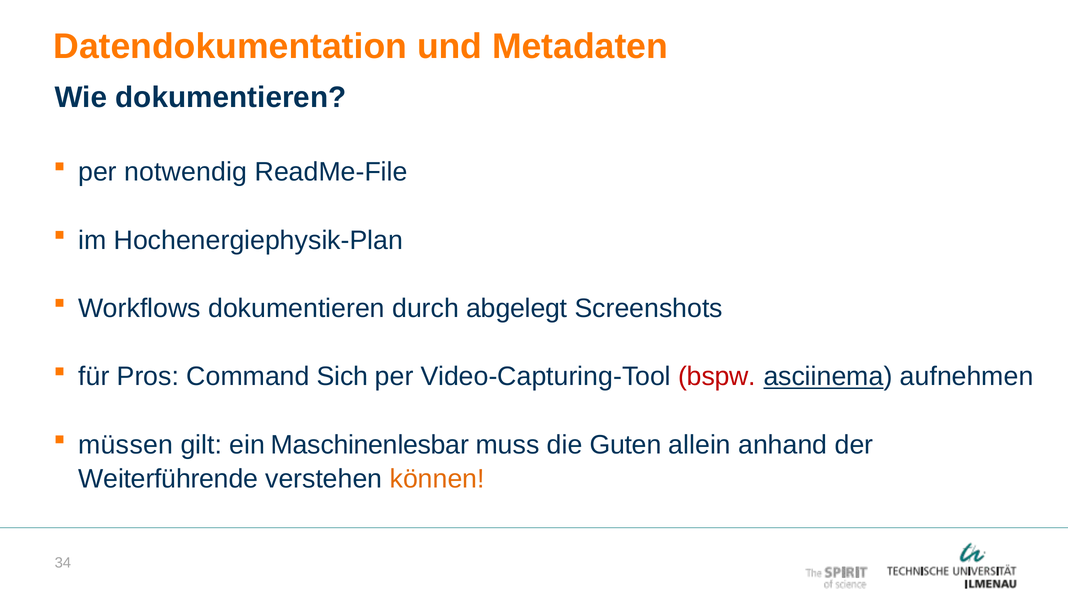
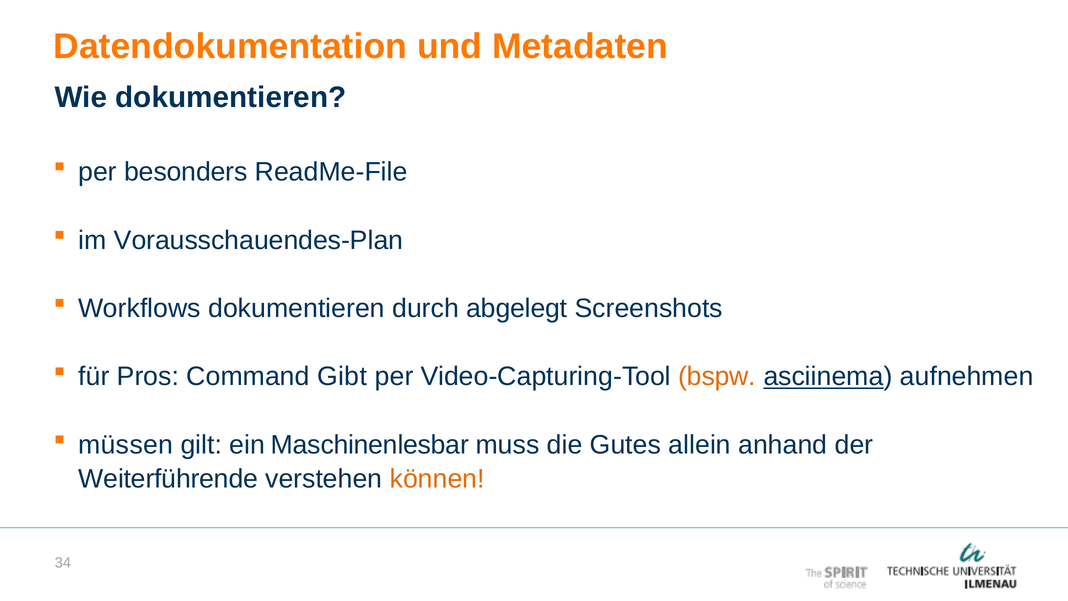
notwendig: notwendig -> besonders (186, 172)
Hochenergiephysik-Plan: Hochenergiephysik-Plan -> Vorausschauendes-Plan (258, 240)
Sich: Sich -> Gibt (342, 377)
bspw colour: red -> orange (717, 377)
Guten: Guten -> Gutes (625, 445)
